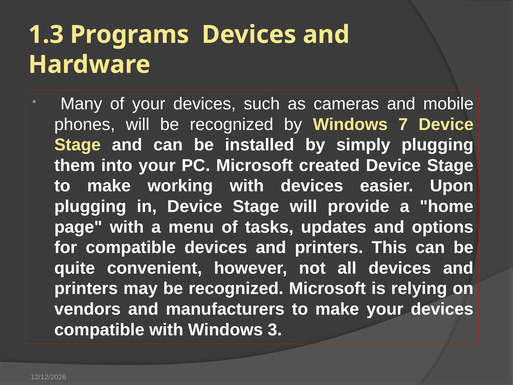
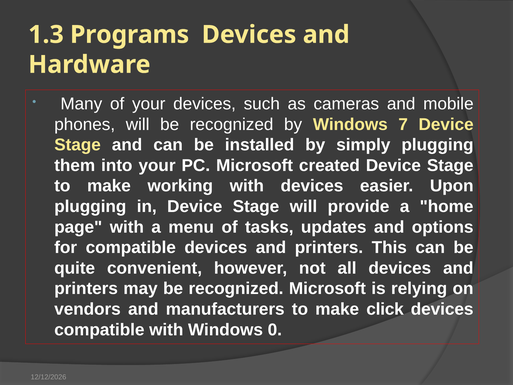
make your: your -> click (385, 309)
3: 3 -> 0 (275, 329)
